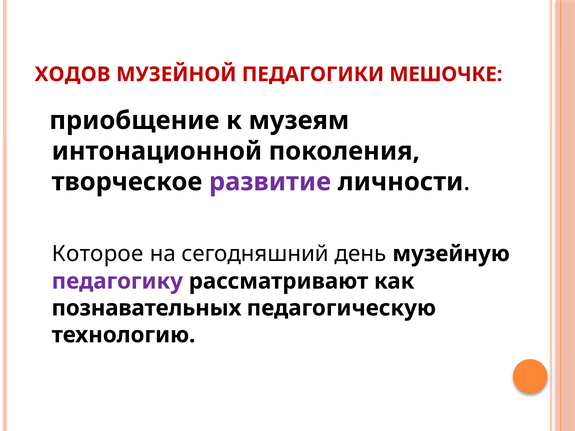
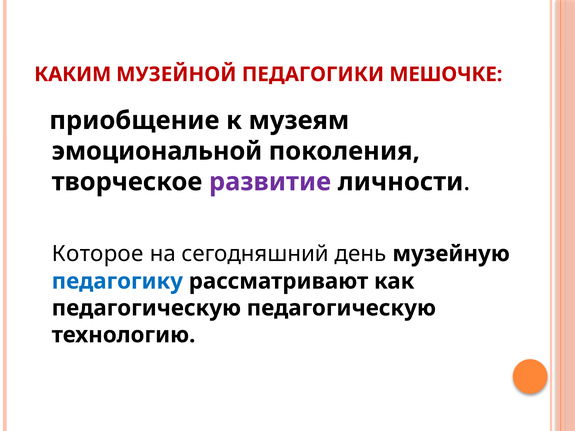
ХОДОВ: ХОДОВ -> КАКИМ (73, 74)
интонационной: интонационной -> эмоциональной (157, 151)
педагогику colour: purple -> blue (117, 281)
познавательных: познавательных -> педагогическую (146, 308)
